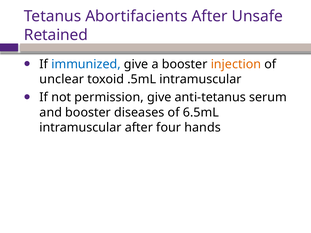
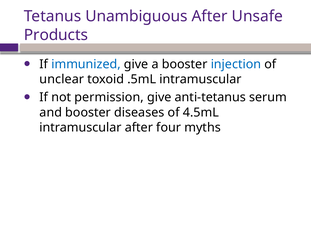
Abortifacients: Abortifacients -> Unambiguous (136, 16)
Retained: Retained -> Products (56, 35)
injection colour: orange -> blue (236, 64)
6.5mL: 6.5mL -> 4.5mL (201, 113)
hands: hands -> myths (203, 128)
